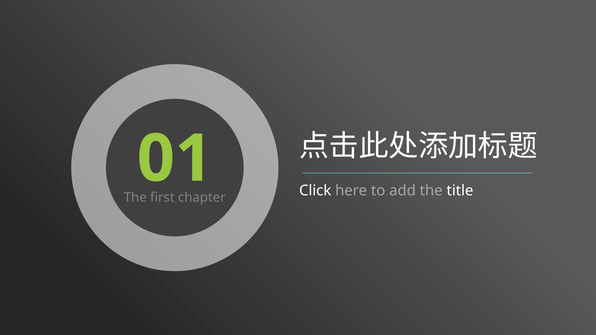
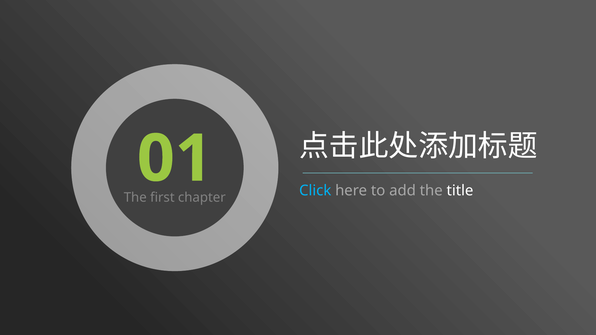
Click colour: white -> light blue (315, 191)
